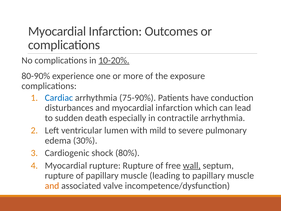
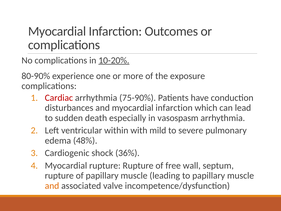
Cardiac colour: blue -> red (59, 98)
contractile: contractile -> vasospasm (178, 118)
lumen: lumen -> within (116, 130)
30%: 30% -> 48% (85, 140)
80%: 80% -> 36% (128, 153)
wall underline: present -> none (192, 165)
